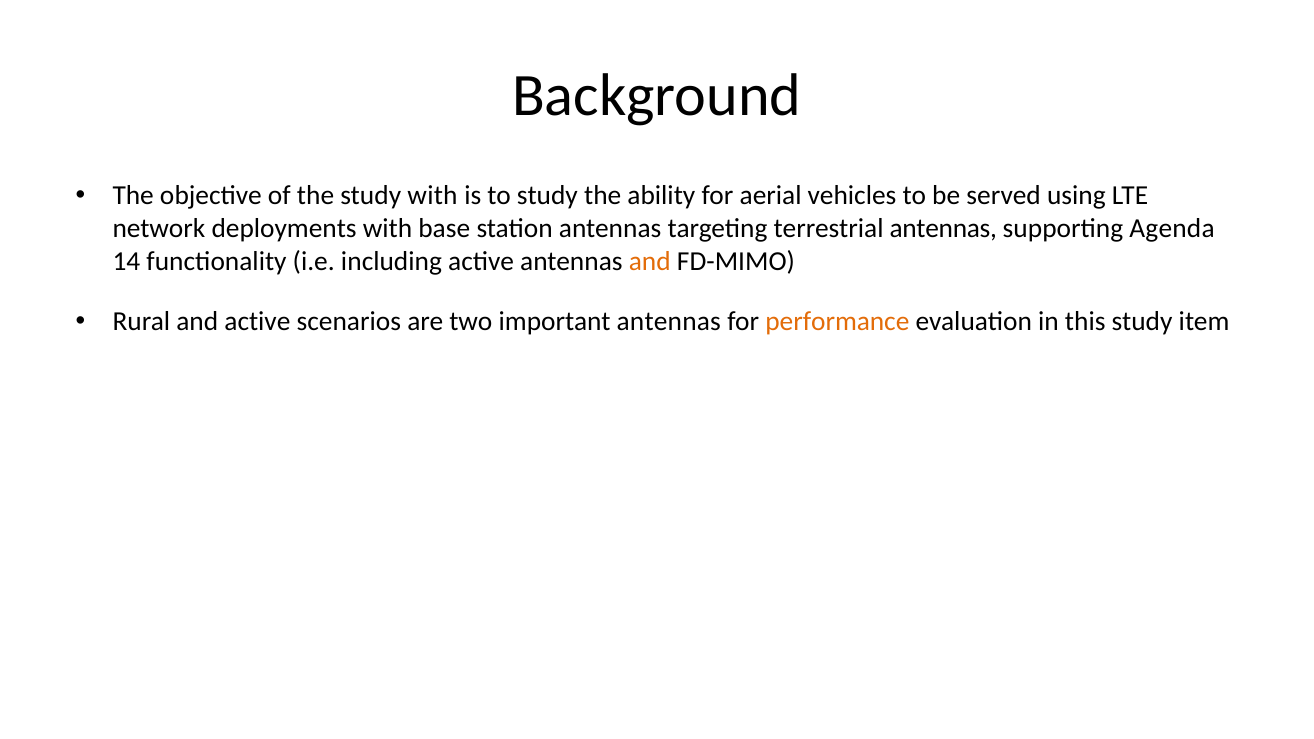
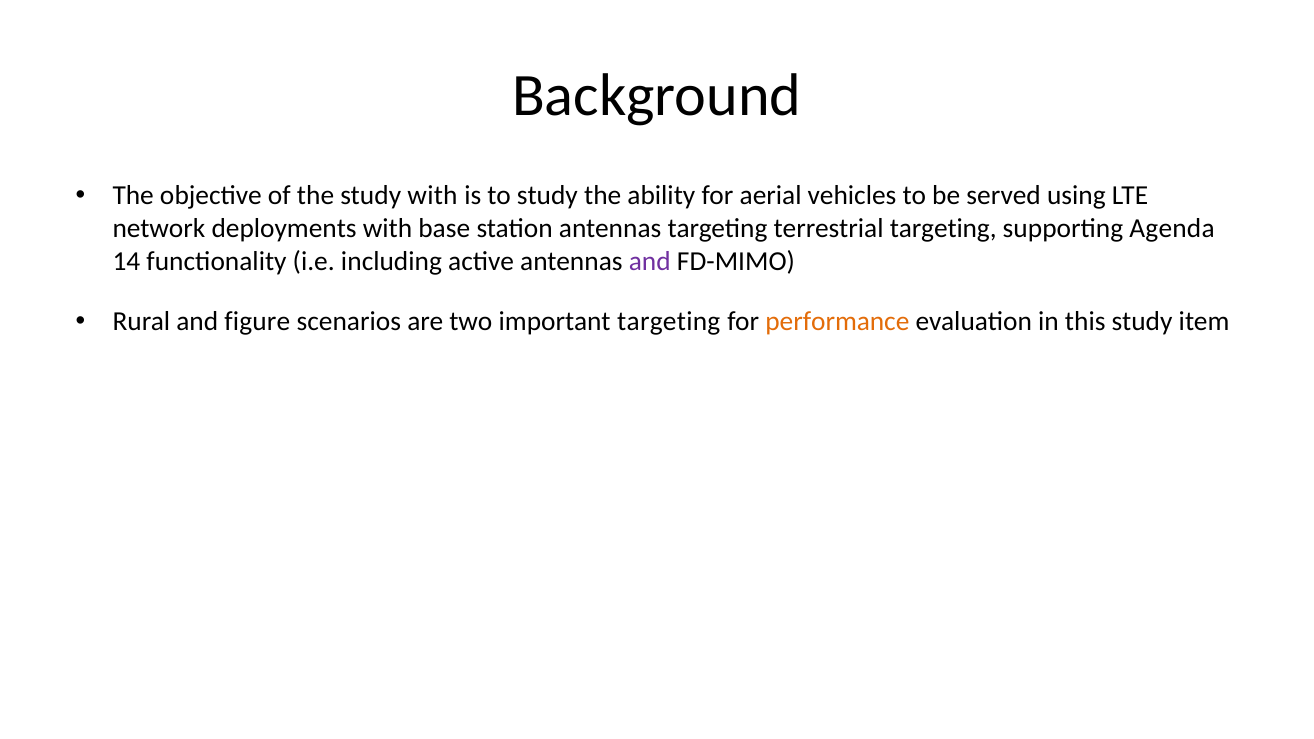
terrestrial antennas: antennas -> targeting (943, 229)
and colour: orange -> purple (650, 262)
and active: active -> figure (257, 322)
important antennas: antennas -> targeting (669, 322)
